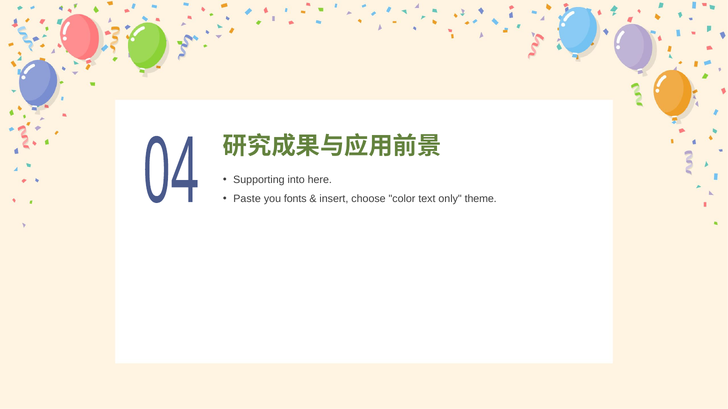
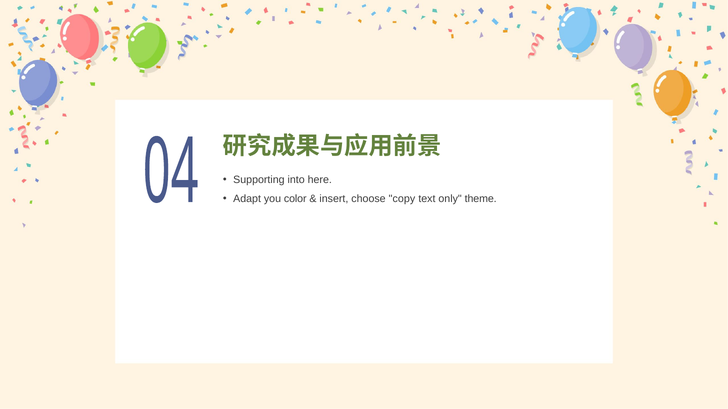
Paste: Paste -> Adapt (247, 199)
fonts: fonts -> color (295, 199)
color: color -> copy (402, 199)
